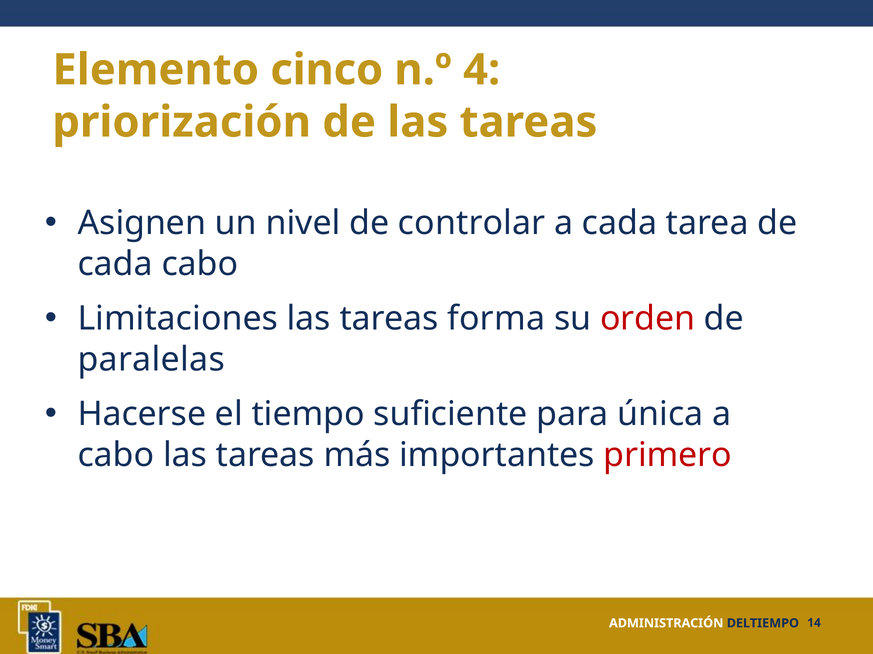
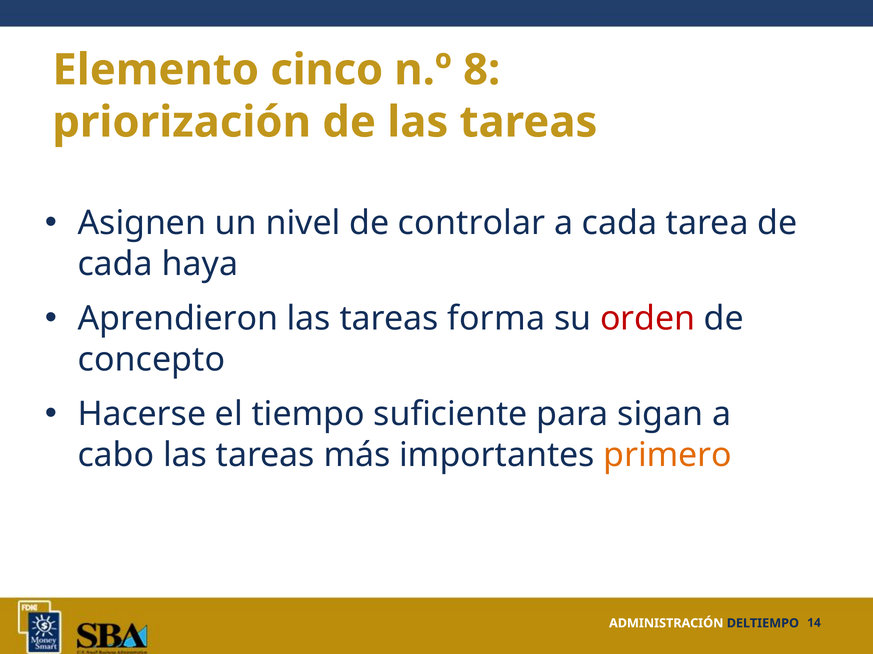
4: 4 -> 8 (482, 70)
cada cabo: cabo -> haya (200, 264)
Limitaciones: Limitaciones -> Aprendieron (178, 319)
paralelas: paralelas -> concepto (151, 360)
única: única -> sigan (660, 415)
primero colour: red -> orange (668, 455)
